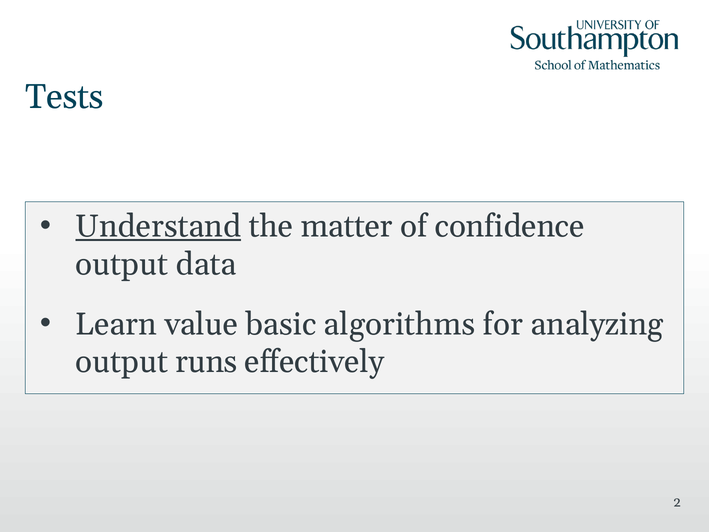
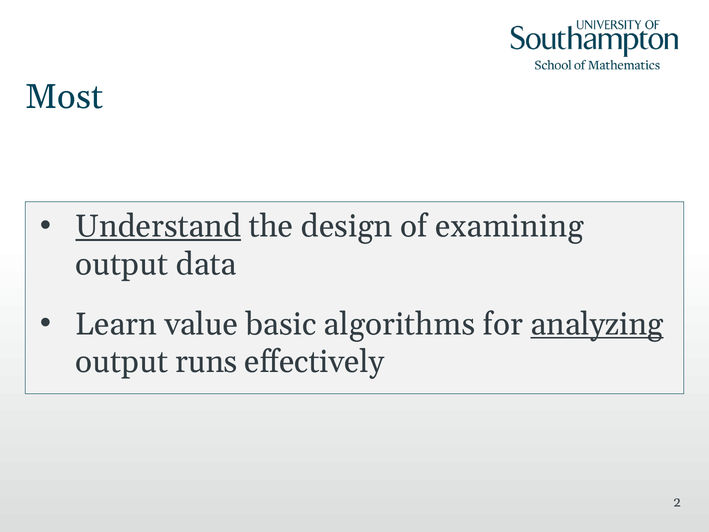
Tests: Tests -> Most (64, 97)
matter: matter -> design (347, 226)
confidence: confidence -> examining (509, 226)
analyzing underline: none -> present (597, 324)
